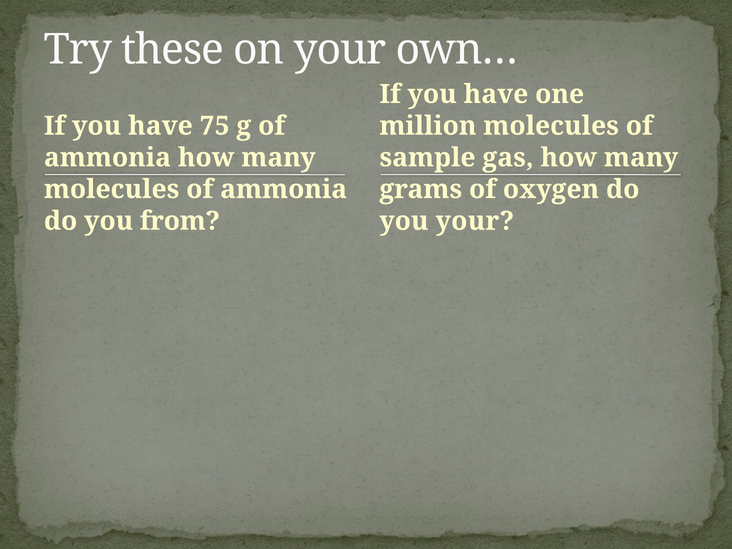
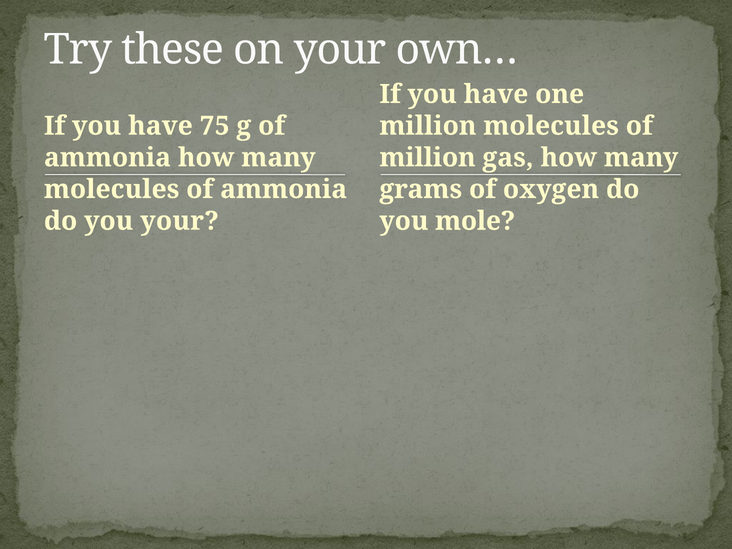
sample: sample -> million (428, 158)
you from: from -> your (180, 221)
you your: your -> mole (475, 221)
